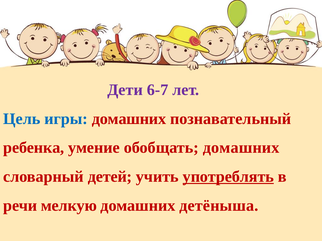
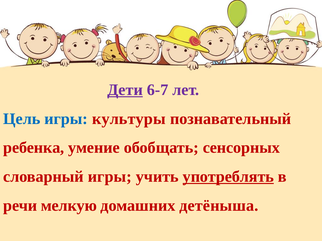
Дети underline: none -> present (125, 90)
игры домашних: домашних -> культуры (129, 119)
обобщать домашних: домашних -> сенсорных (241, 148)
словарный детей: детей -> игры (110, 177)
